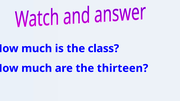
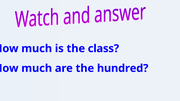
thirteen: thirteen -> hundred (123, 68)
